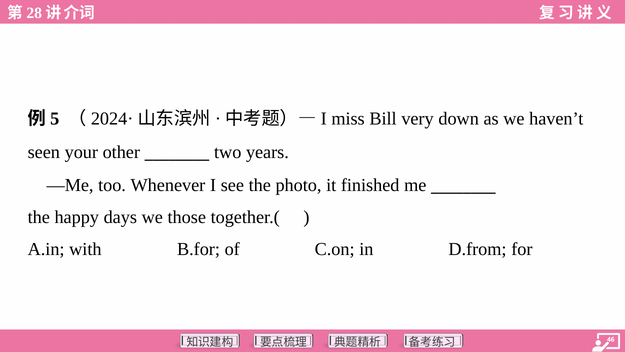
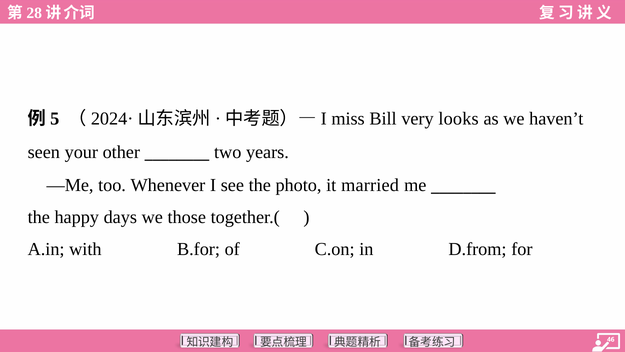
down: down -> looks (459, 119)
finished: finished -> married (370, 185)
